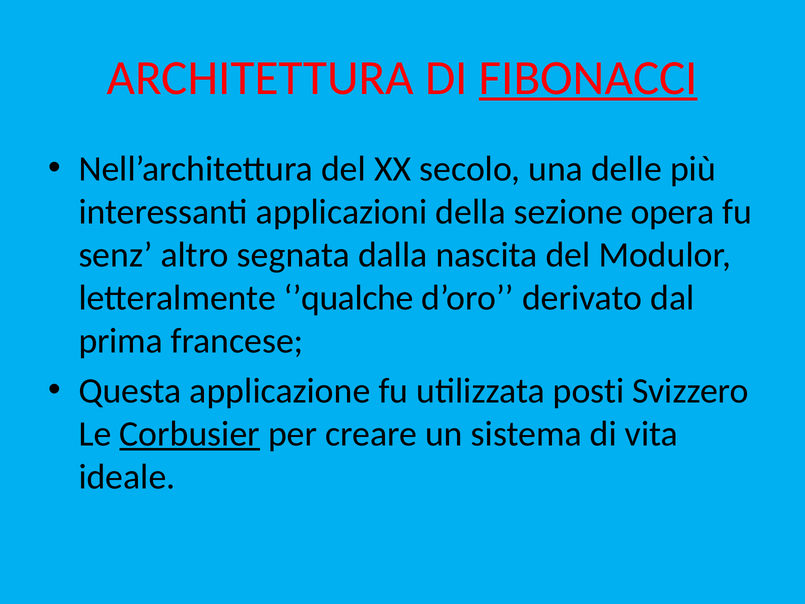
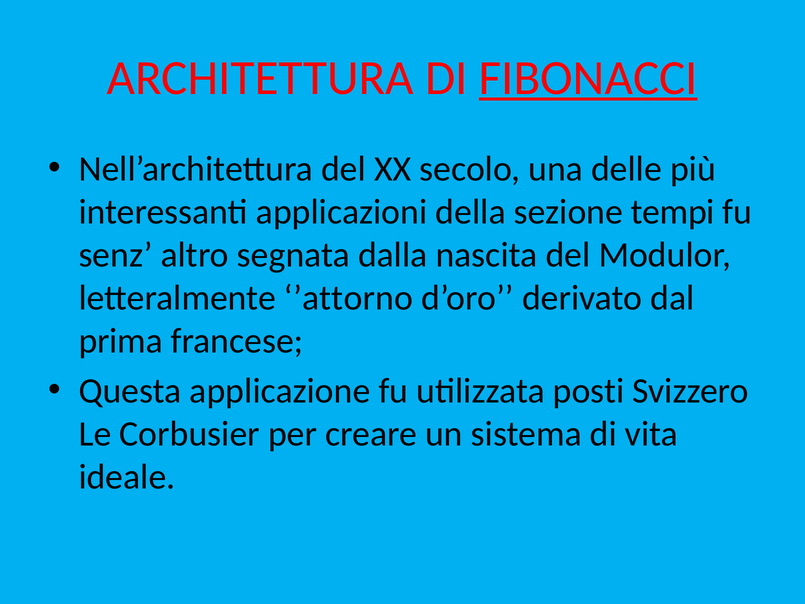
opera: opera -> tempi (673, 212)
’qualche: ’qualche -> ’attorno (348, 298)
Corbusier underline: present -> none (190, 434)
